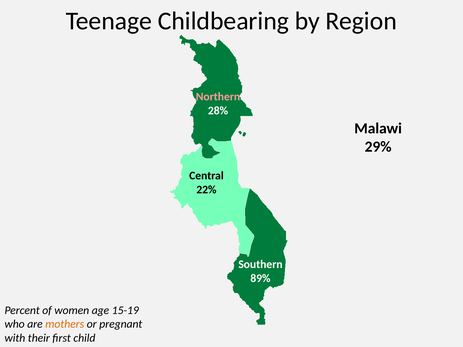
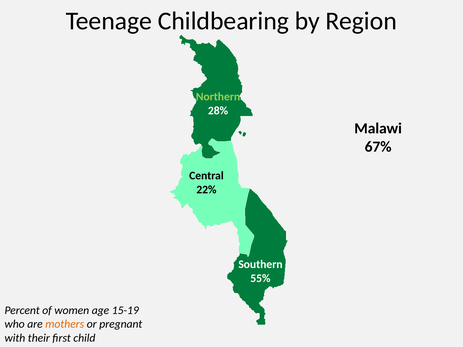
Northern colour: pink -> light green (218, 97)
29%: 29% -> 67% (378, 147)
89%: 89% -> 55% (260, 279)
